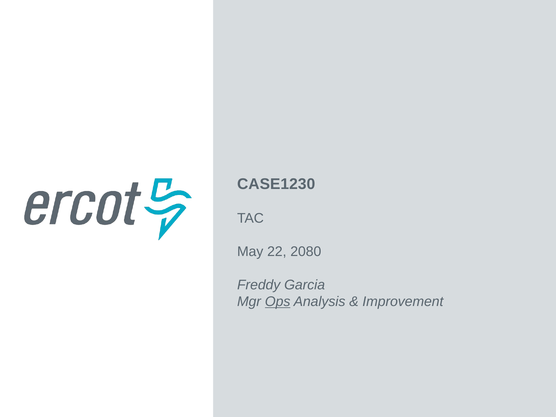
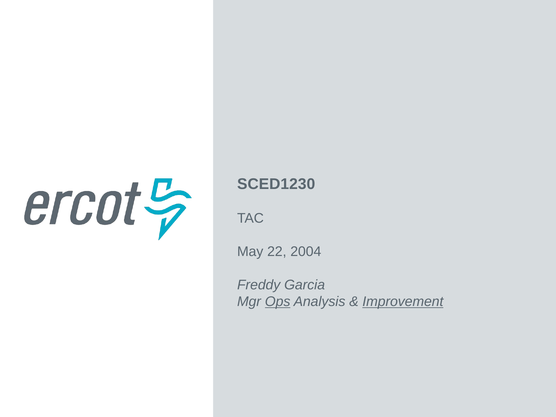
CASE1230: CASE1230 -> SCED1230 (276, 184)
2080: 2080 -> 2004 (306, 252)
Improvement underline: none -> present (403, 302)
